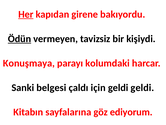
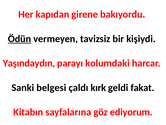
Her underline: present -> none (26, 14)
Konuşmaya: Konuşmaya -> Yaşındaydın (29, 63)
için: için -> kırk (98, 87)
geldi geldi: geldi -> fakat (142, 87)
